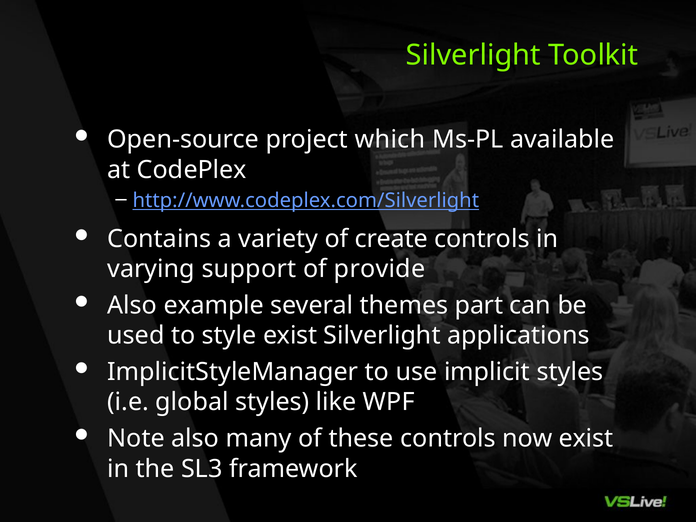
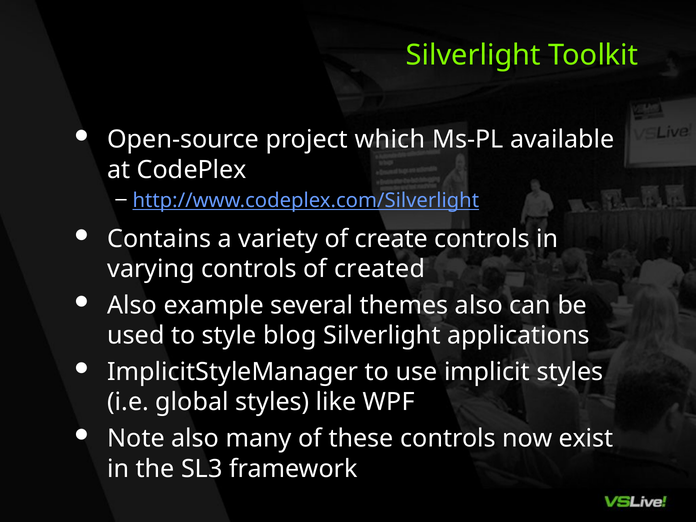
varying support: support -> controls (249, 269)
provide: provide -> created (380, 269)
themes part: part -> also (479, 305)
style exist: exist -> blog (290, 336)
